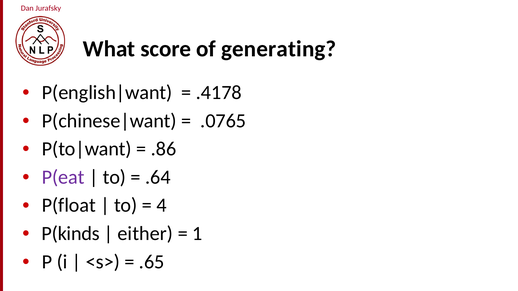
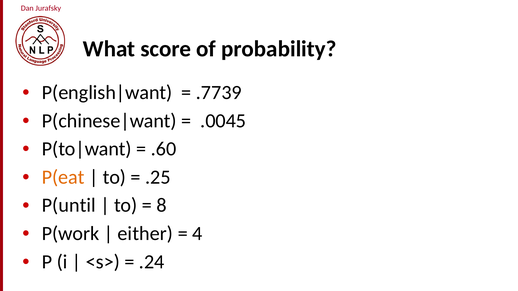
generating: generating -> probability (279, 49)
.4178: .4178 -> .7739 (219, 93)
.0765: .0765 -> .0045 (223, 121)
.86: .86 -> .60 (164, 149)
P(eat colour: purple -> orange (63, 177)
.64: .64 -> .25 (158, 177)
P(float: P(float -> P(until (69, 206)
4: 4 -> 8 (162, 206)
P(kinds: P(kinds -> P(work (71, 234)
1: 1 -> 4 (197, 234)
.65: .65 -> .24 (152, 262)
